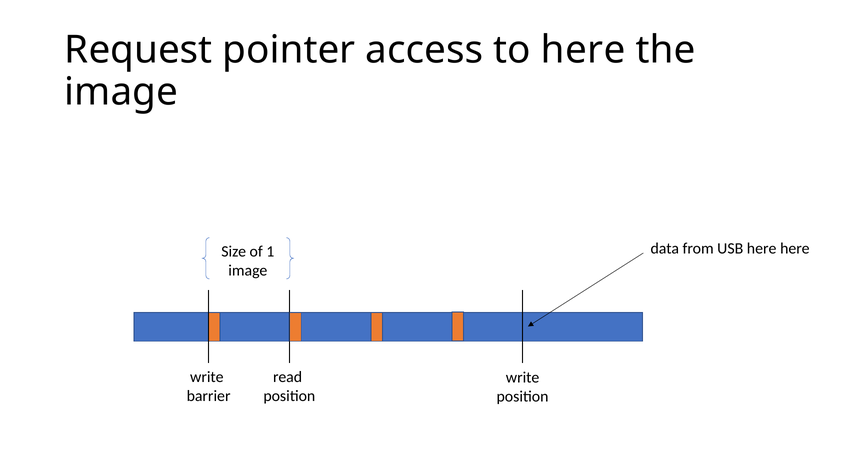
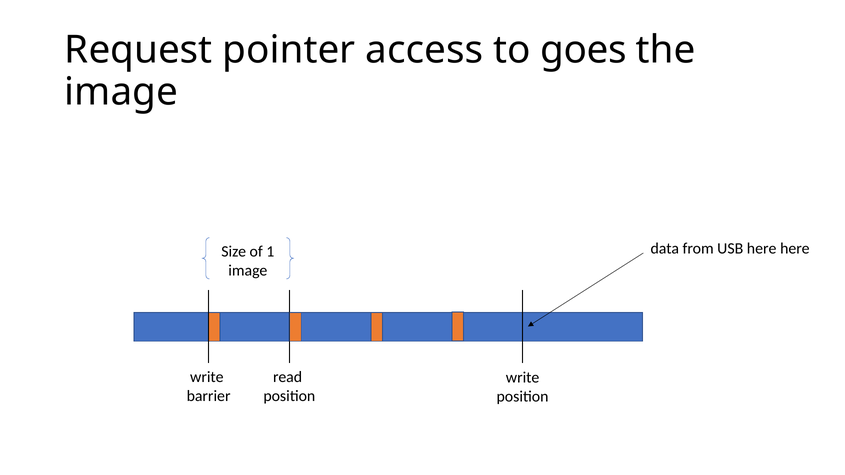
to here: here -> goes (583, 50)
